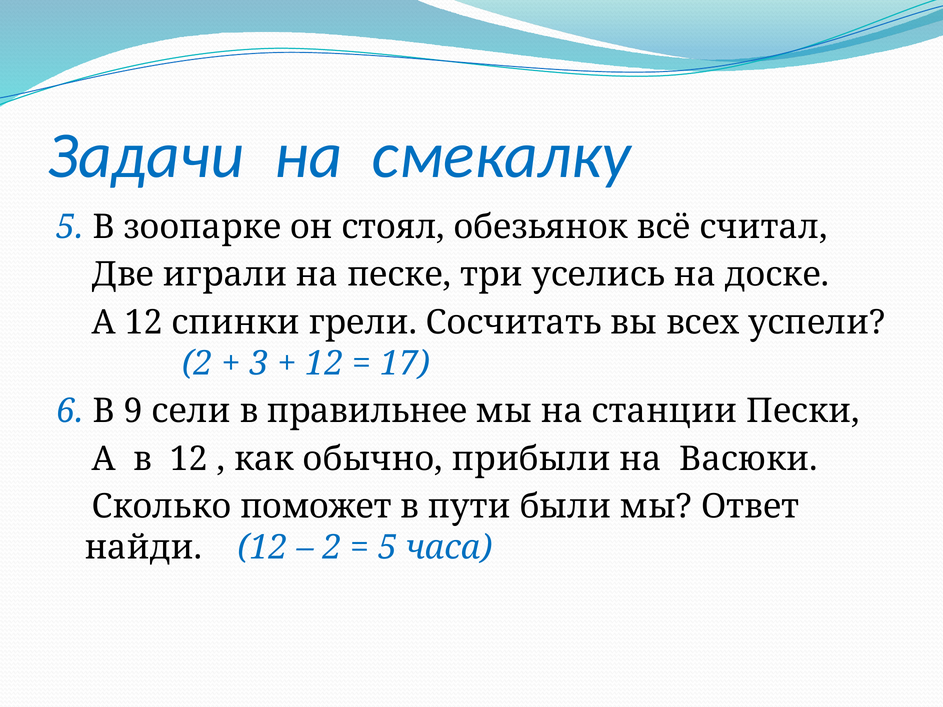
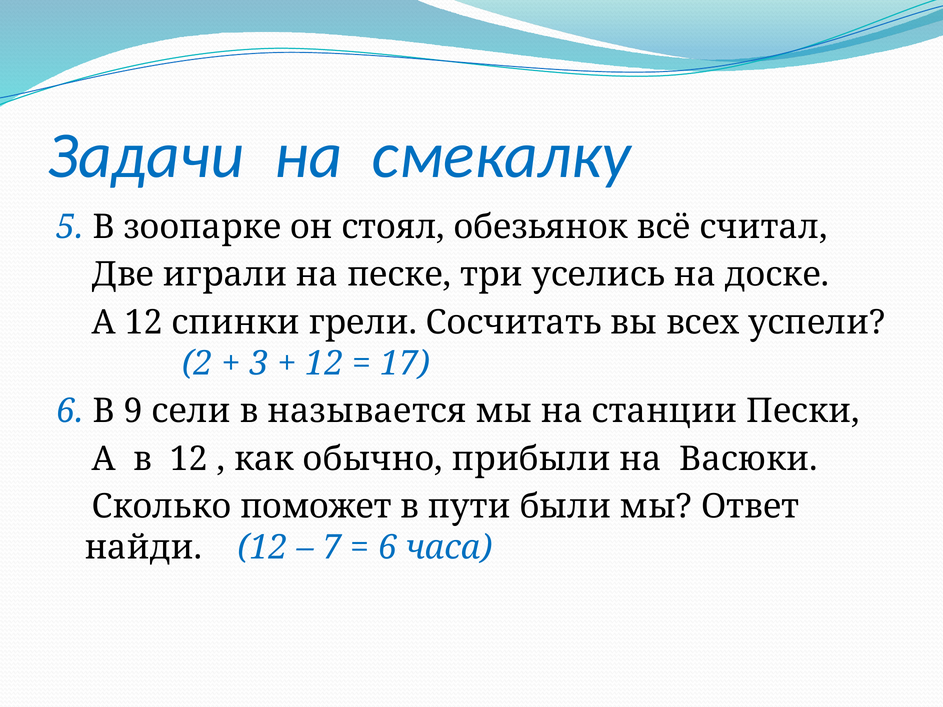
правильнее: правильнее -> называется (367, 411)
2: 2 -> 7 (332, 548)
5: 5 -> 6 (388, 548)
